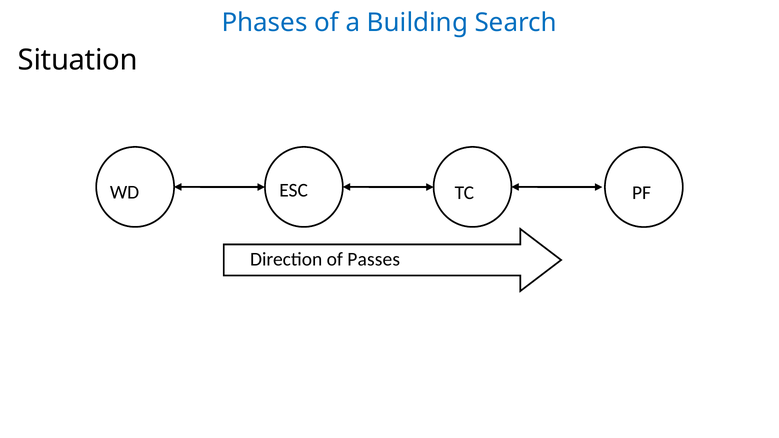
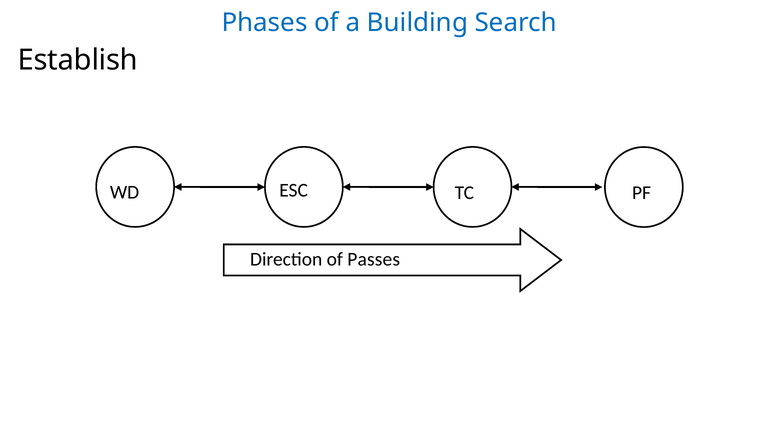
Situation: Situation -> Establish (78, 60)
